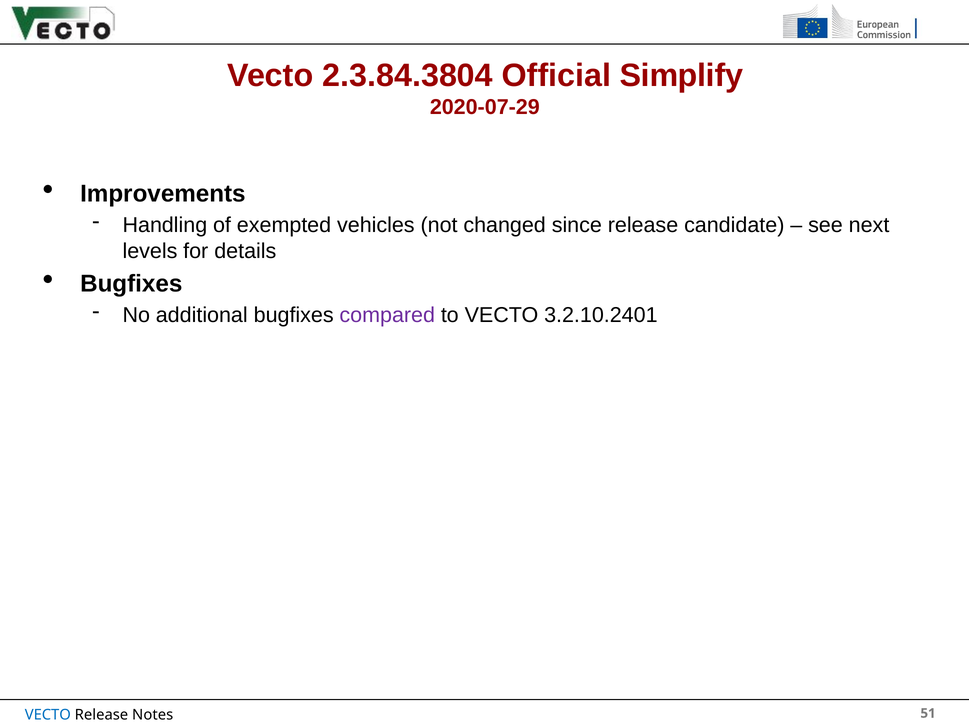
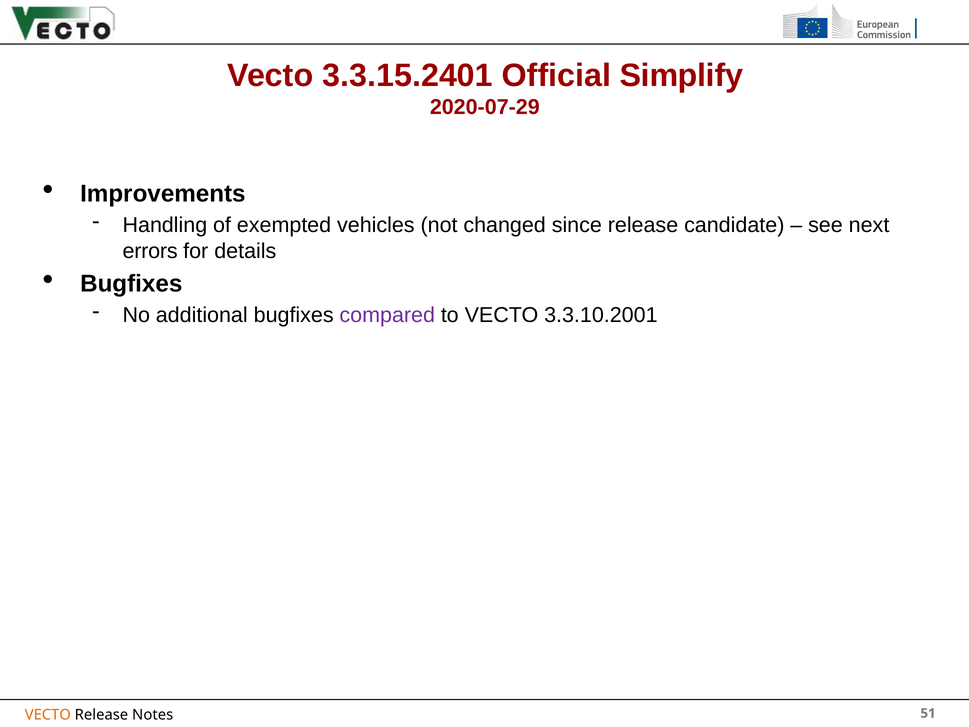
2.3.84.3804: 2.3.84.3804 -> 3.3.15.2401 (408, 76)
levels: levels -> errors (150, 251)
3.2.10.2401: 3.2.10.2401 -> 3.3.10.2001 (601, 315)
VECTO colour: blue -> orange (48, 714)
